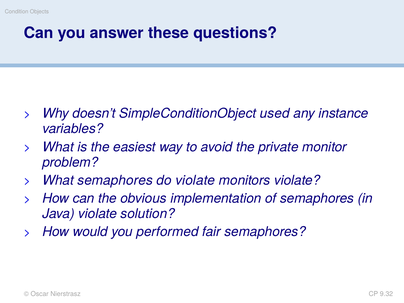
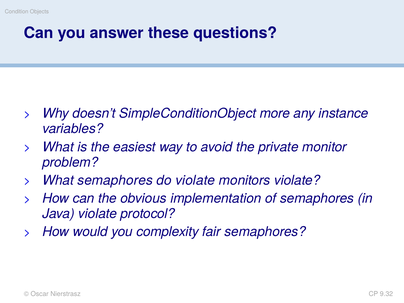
used: used -> more (275, 114)
solution: solution -> protocol (148, 214)
performed: performed -> complexity (168, 232)
